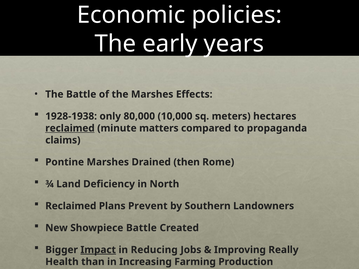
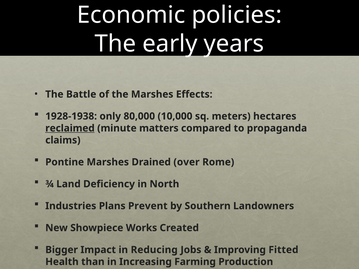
then: then -> over (187, 162)
Reclaimed: Reclaimed -> Industries (71, 206)
Showpiece Battle: Battle -> Works (141, 228)
Impact underline: present -> none (98, 250)
Really: Really -> Fitted (283, 250)
